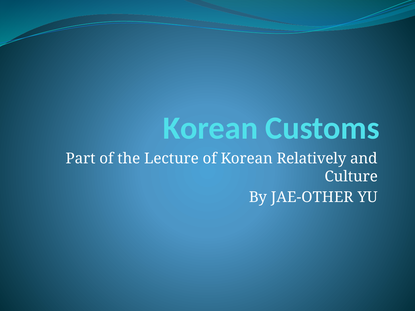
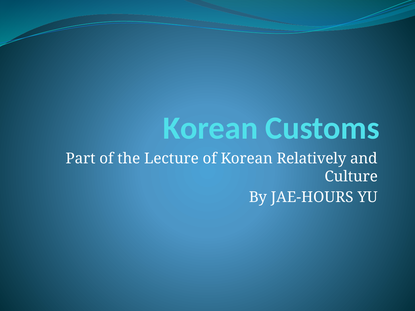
JAE-OTHER: JAE-OTHER -> JAE-HOURS (312, 198)
